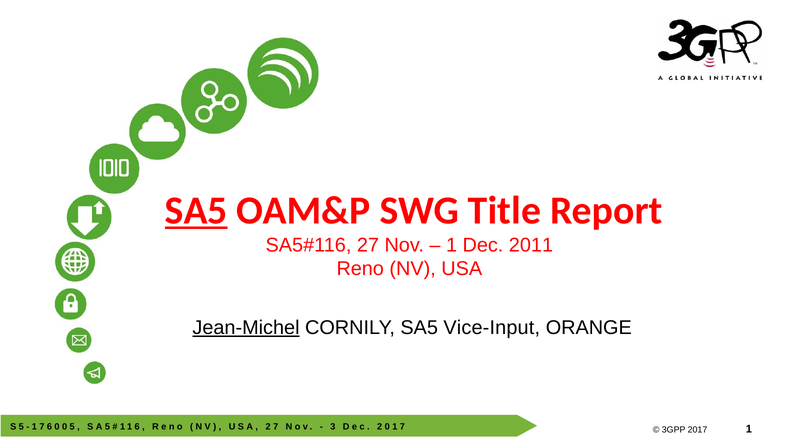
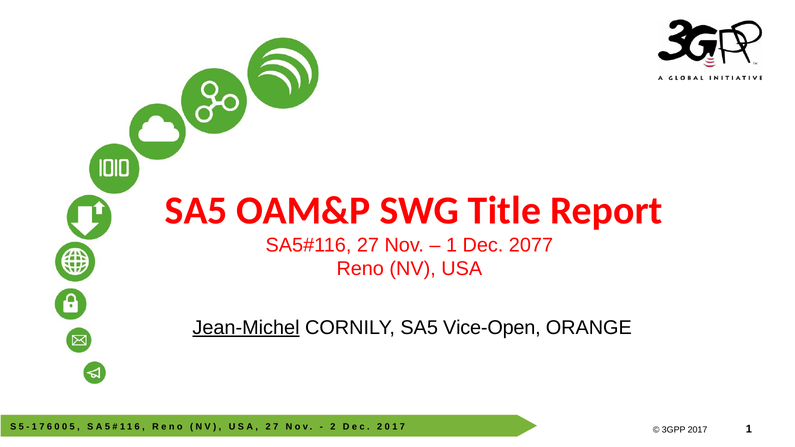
SA5 underline: present -> none (196, 211)
2011: 2011 -> 2077 (531, 245)
Vice-Input: Vice-Input -> Vice-Open (492, 328)
3: 3 -> 2 (333, 427)
